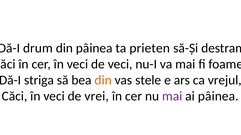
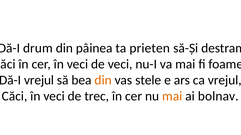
striga: striga -> vrejul (39, 80)
vrei: vrei -> trec (97, 96)
mai colour: purple -> orange (172, 96)
ai pâinea: pâinea -> bolnav (218, 96)
